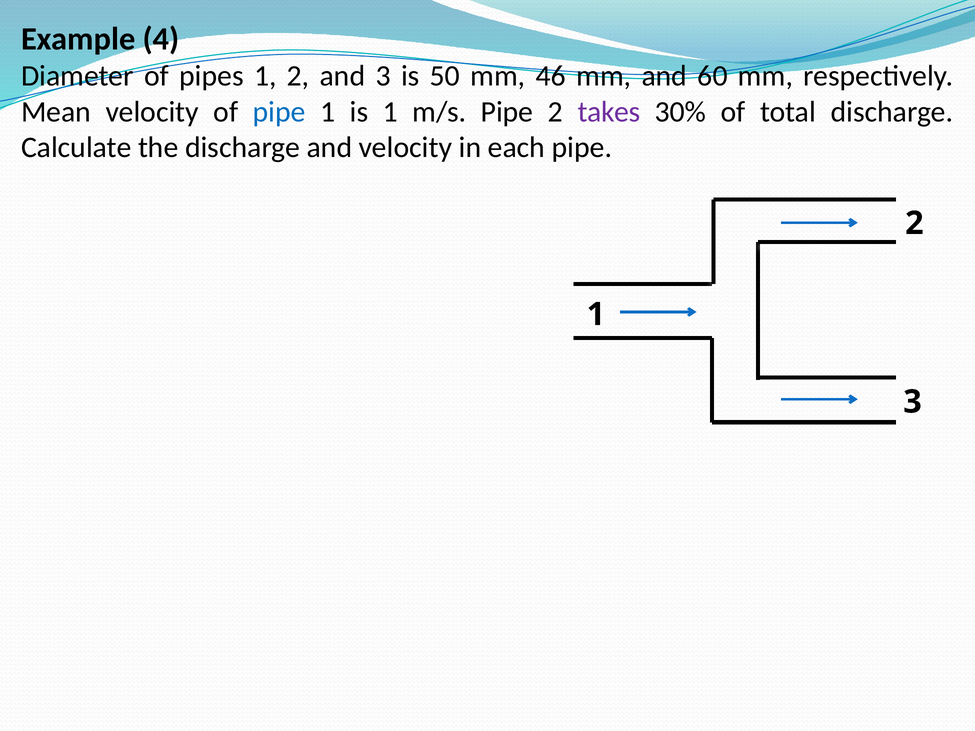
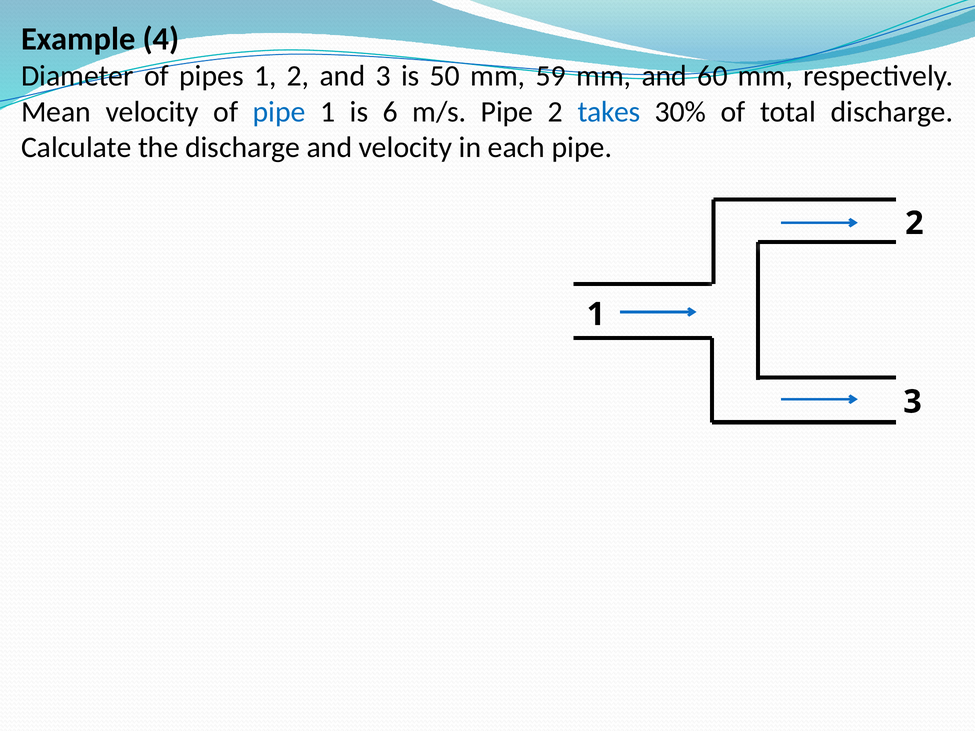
46: 46 -> 59 (551, 76)
is 1: 1 -> 6 (390, 112)
takes colour: purple -> blue (609, 112)
